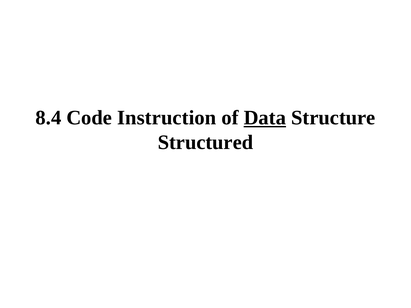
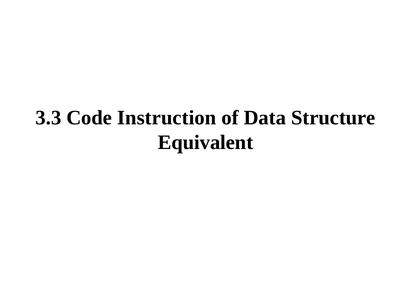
8.4: 8.4 -> 3.3 (48, 118)
Data underline: present -> none (265, 118)
Structured: Structured -> Equivalent (205, 143)
